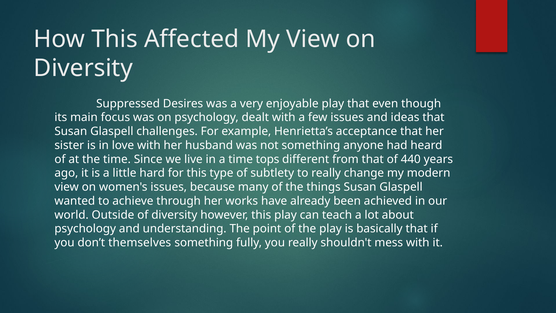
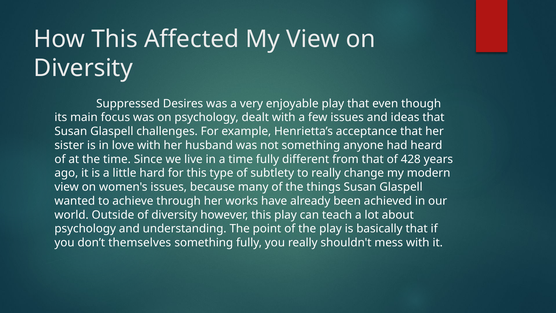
time tops: tops -> fully (268, 159)
440: 440 -> 428 (411, 159)
